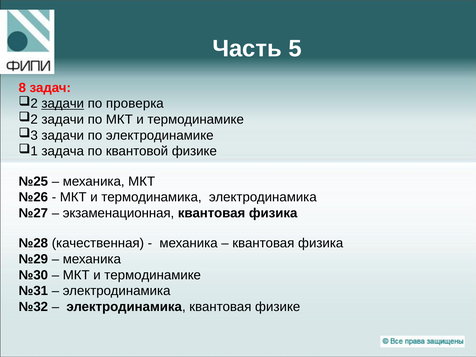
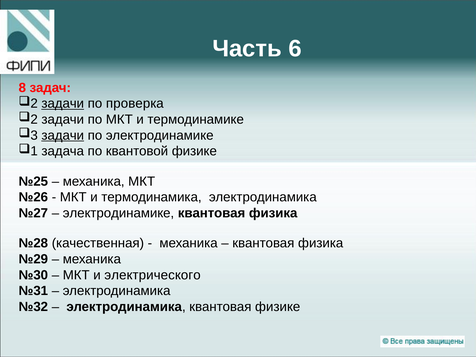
5: 5 -> 6 (295, 49)
задачи underline: none -> present (63, 135)
экзаменационная: экзаменационная -> электродинамике (118, 213)
термодинамике: термодинамике -> электрического (153, 275)
